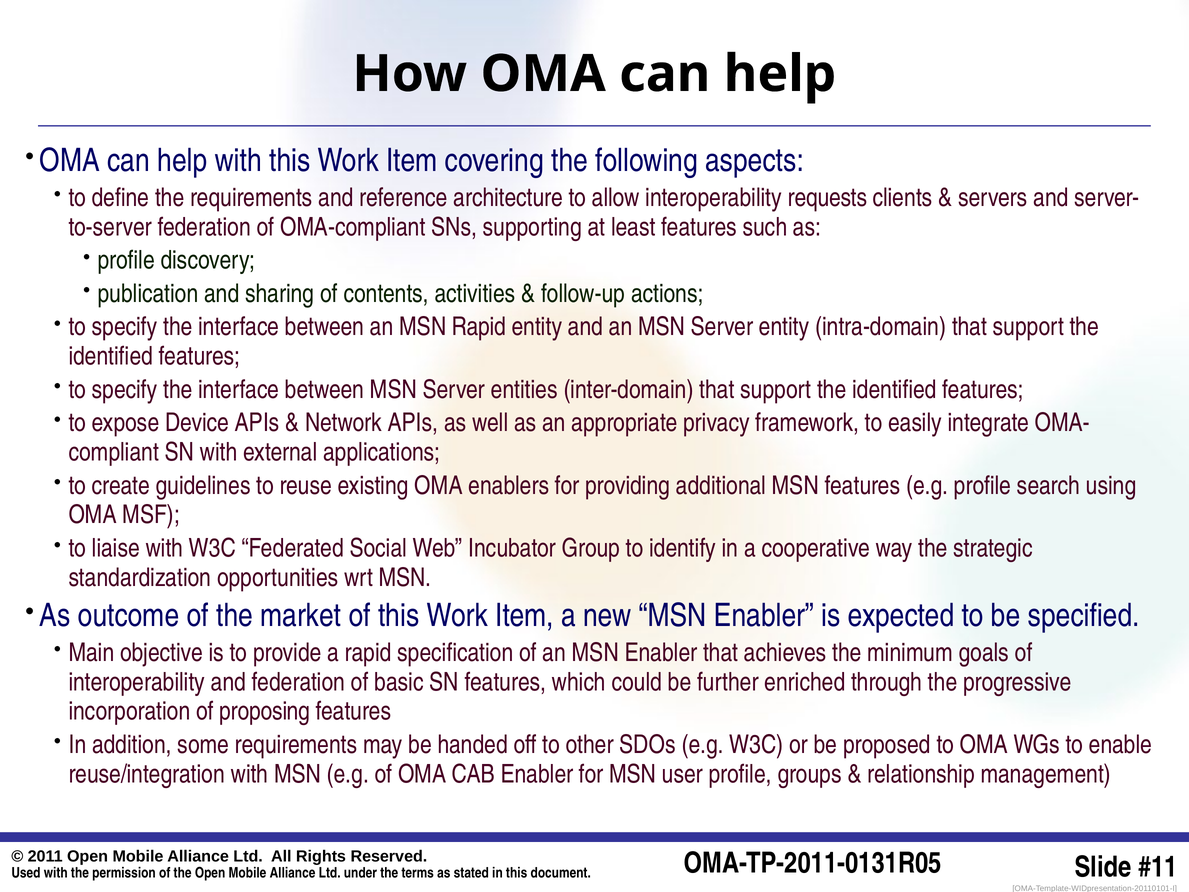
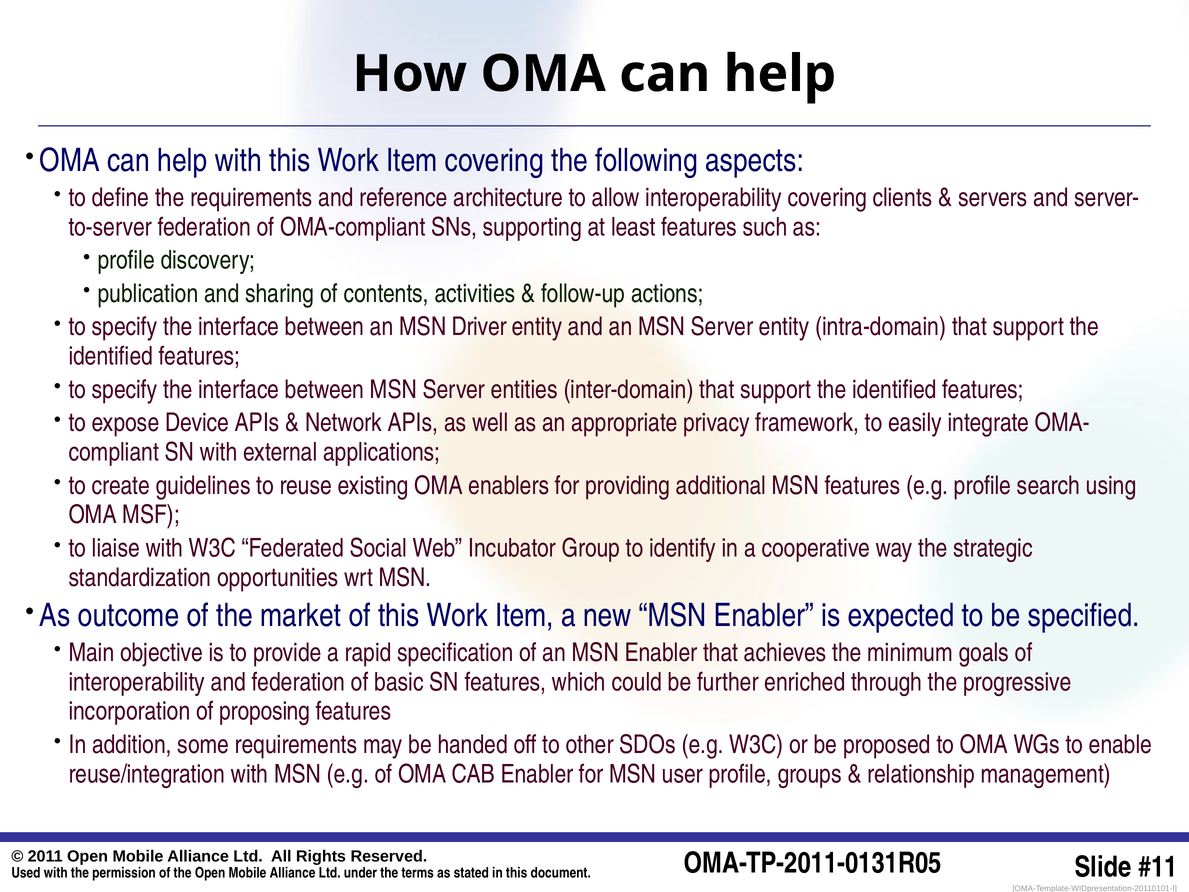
interoperability requests: requests -> covering (827, 198)
MSN Rapid: Rapid -> Driver (479, 327)
